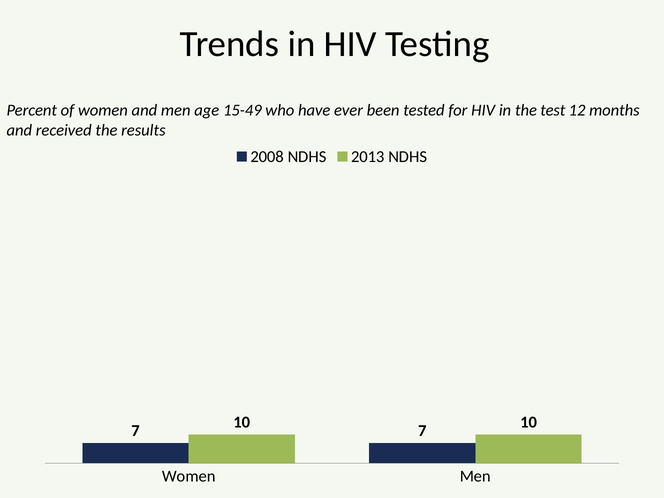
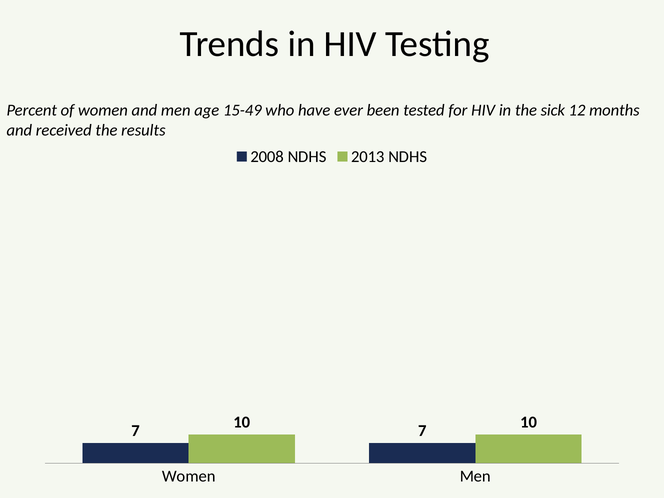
test: test -> sick (553, 110)
